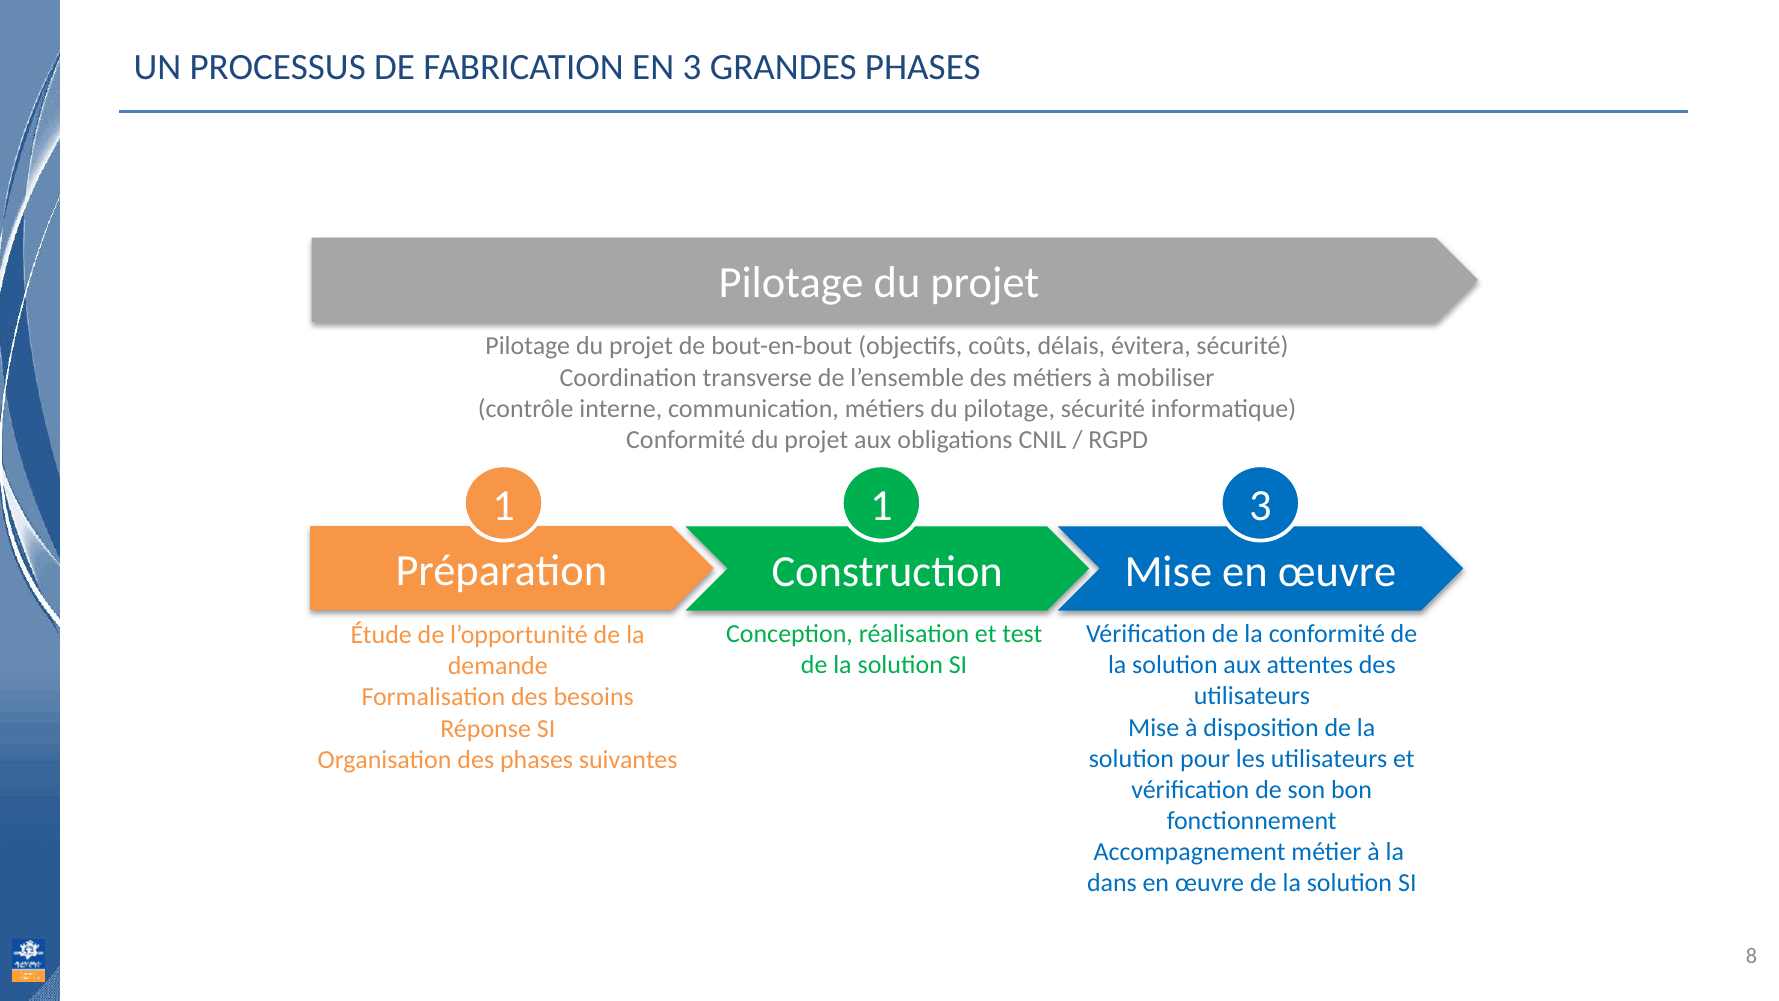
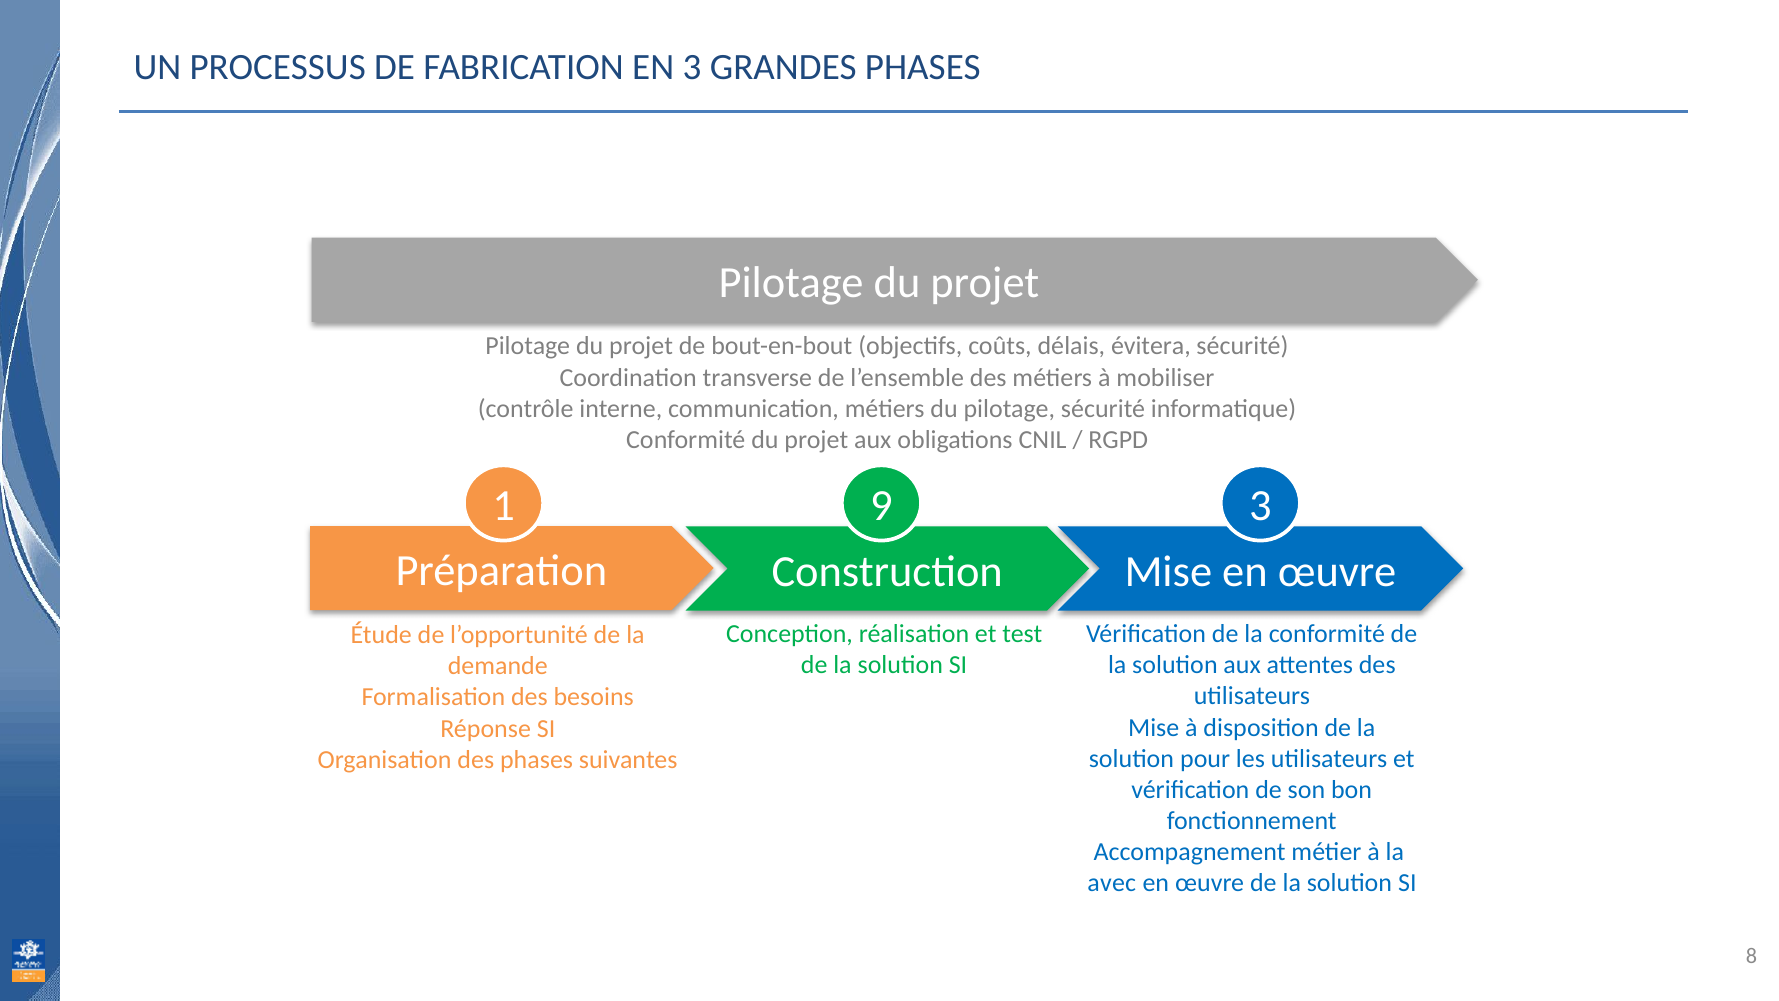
1 1: 1 -> 9 (881, 506)
dans: dans -> avec (1112, 883)
